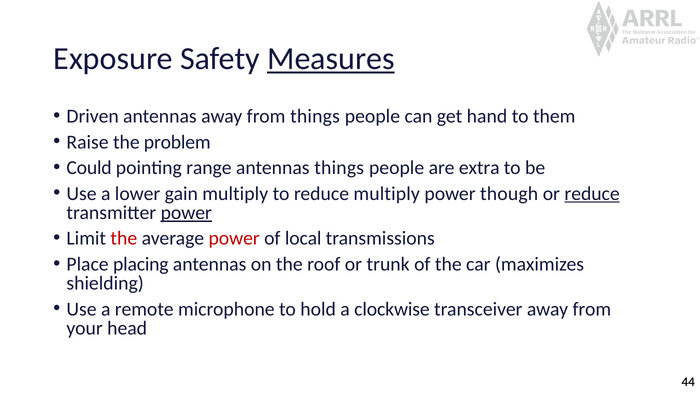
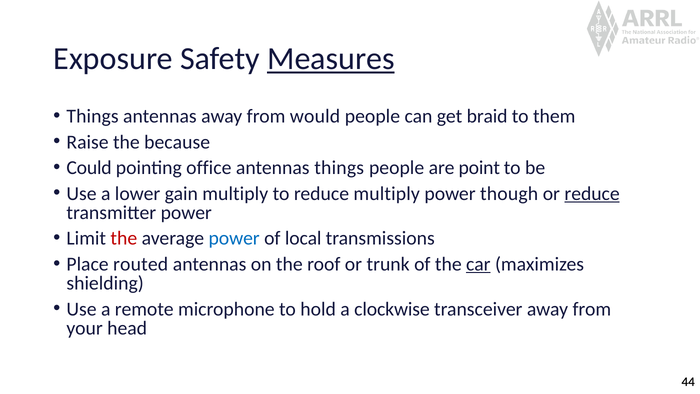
Driven: Driven -> Things (93, 116)
from things: things -> would (315, 116)
hand: hand -> braid (487, 116)
problem: problem -> because (177, 142)
range: range -> office (209, 168)
extra: extra -> point (479, 168)
power underline: present -> none (186, 213)
power colour: red -> blue (234, 238)
placing: placing -> routed (141, 264)
car underline: none -> present (478, 264)
